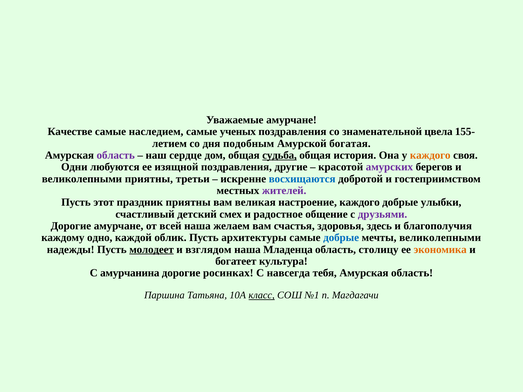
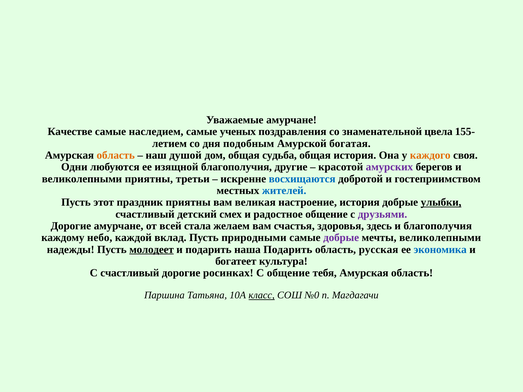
область colour: purple -> orange (116, 155)
сердце: сердце -> душой (186, 155)
судьба underline: present -> none (280, 155)
изящной поздравления: поздравления -> благополучия (236, 167)
жителей colour: purple -> blue (284, 191)
настроение каждого: каждого -> история (360, 202)
улыбки underline: none -> present (441, 202)
всей наша: наша -> стала (197, 226)
одно: одно -> небо (100, 238)
облик: облик -> вклад (170, 238)
архитектуры: архитектуры -> природными (254, 238)
добрые colour: blue -> purple (341, 238)
и взглядом: взглядом -> подарить (208, 250)
наша Младенца: Младенца -> Подарить (288, 250)
столицу: столицу -> русская (379, 250)
экономика colour: orange -> blue (440, 250)
С амурчанина: амурчанина -> счастливый (130, 273)
С навсегда: навсегда -> общение (288, 273)
№1: №1 -> №0 (312, 295)
